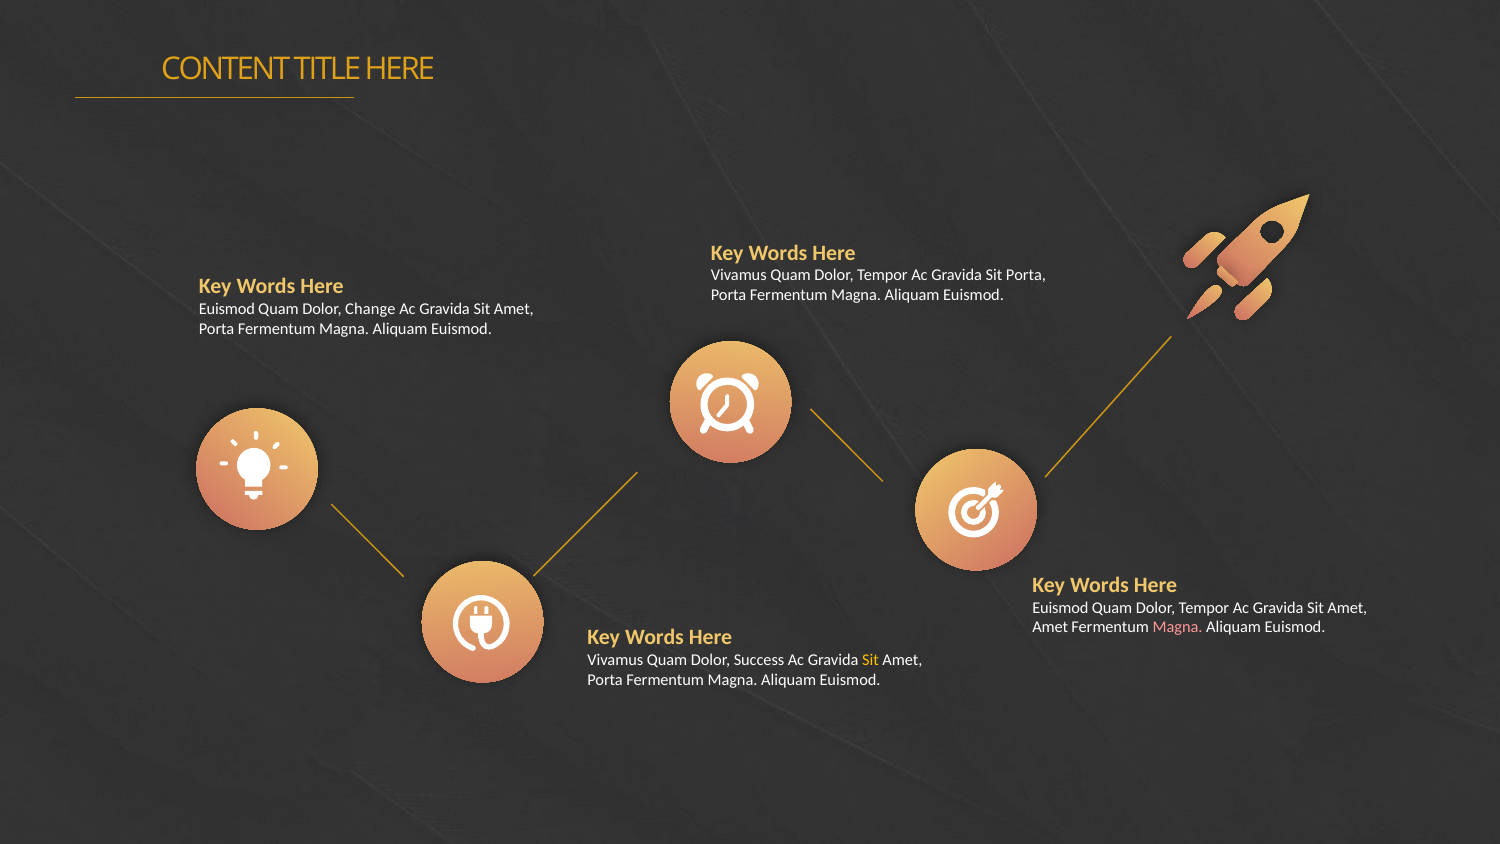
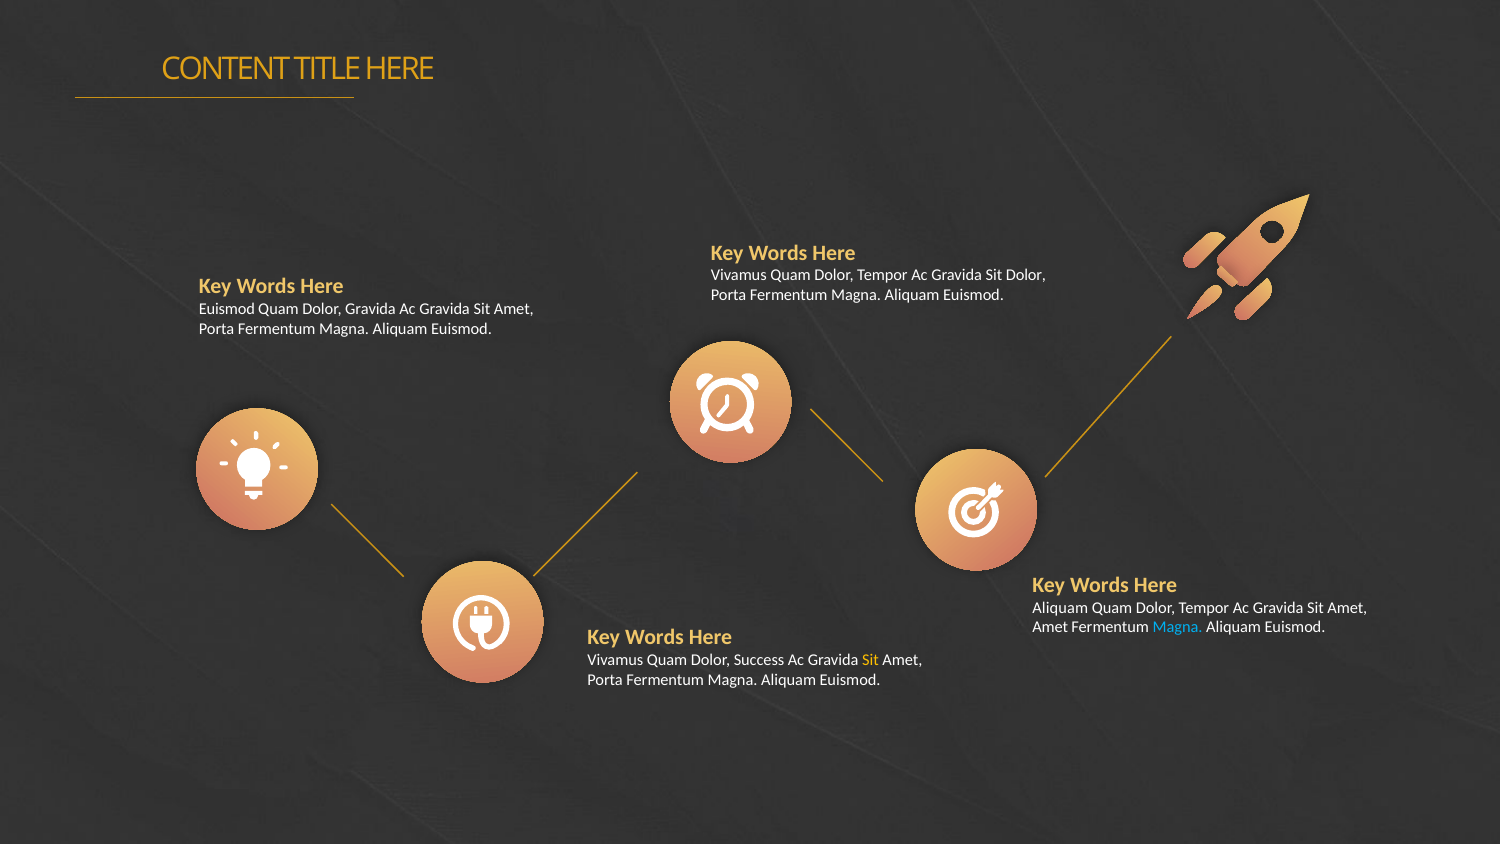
Sit Porta: Porta -> Dolor (1026, 275)
Dolor Change: Change -> Gravida (370, 309)
Euismod: Euismod -> Aliquam (1060, 607)
Magna colour: pink -> light blue (1178, 627)
